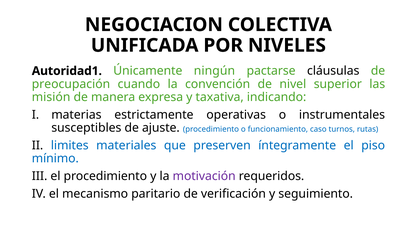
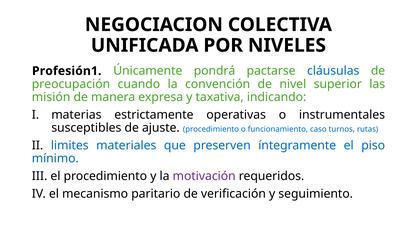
Autoridad1: Autoridad1 -> Profesión1 (67, 71)
ningún: ningún -> pondrá (215, 71)
cláusulas colour: black -> blue (333, 71)
